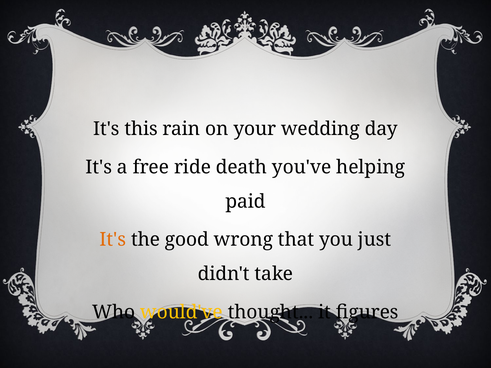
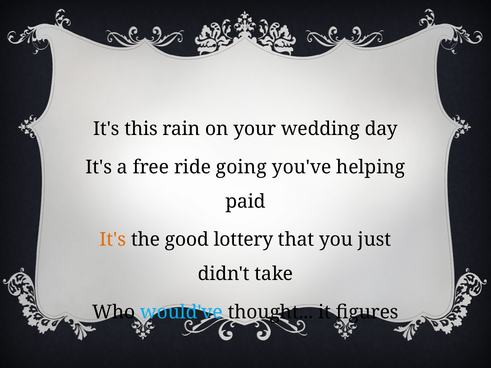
death: death -> going (241, 167)
wrong: wrong -> lottery (244, 240)
would've colour: yellow -> light blue (182, 312)
